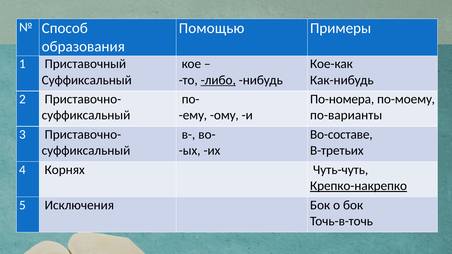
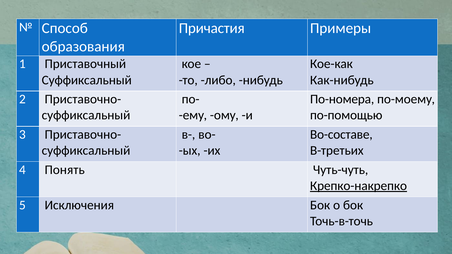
Помощью: Помощью -> Причастия (212, 28)
либо underline: present -> none (218, 80)
по-варианты: по-варианты -> по-помощью (346, 115)
Корнях: Корнях -> Понять (65, 170)
